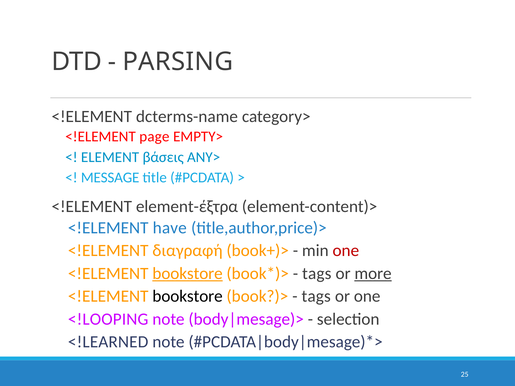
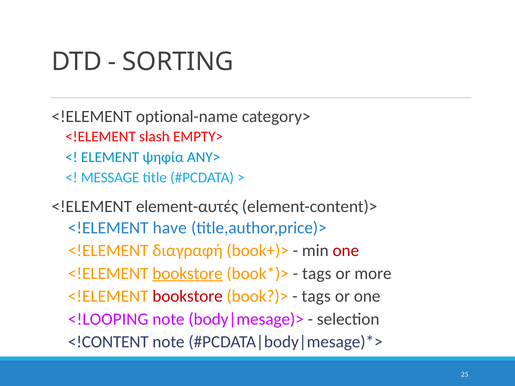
PARSING: PARSING -> SORTING (178, 62)
dcterms-name: dcterms-name -> optional-name (187, 116)
page: page -> slash (154, 137)
βάσεις: βάσεις -> ψηφία (163, 157)
element-έξτρα: element-έξτρα -> element-αυτές (187, 207)
more underline: present -> none (373, 274)
bookstore colour: black -> red (188, 296)
<!LEARNED: <!LEARNED -> <!CONTENT (108, 342)
